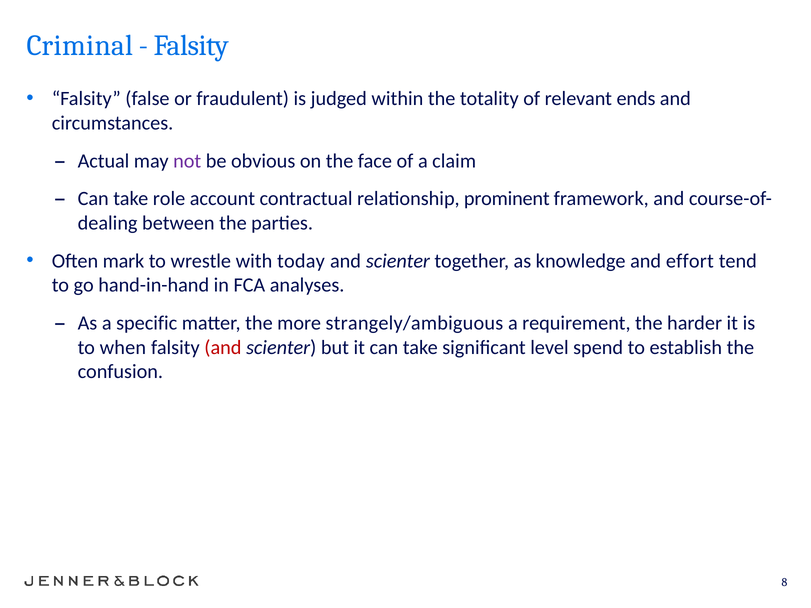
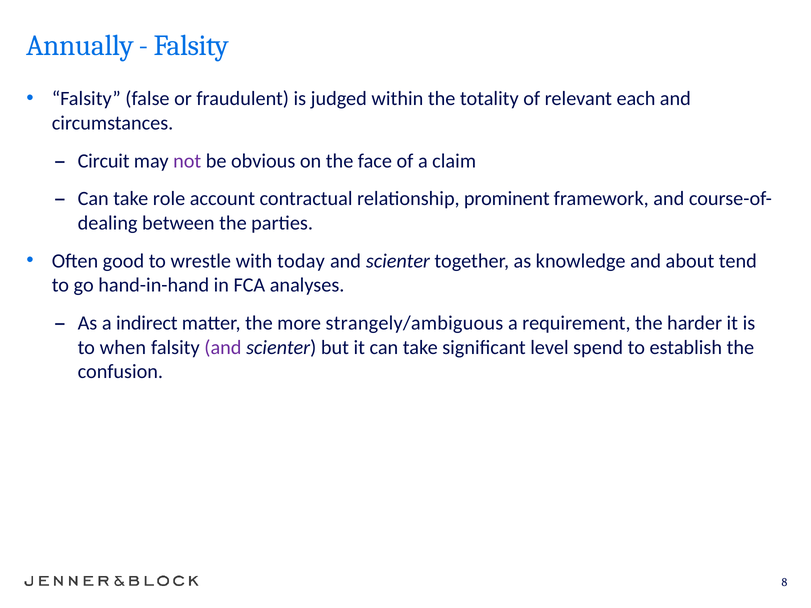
Criminal: Criminal -> Annually (80, 46)
ends: ends -> each (636, 99)
Actual: Actual -> Circuit (104, 161)
mark: mark -> good (123, 261)
effort: effort -> about (690, 261)
specific: specific -> indirect (147, 323)
and colour: red -> purple (223, 348)
